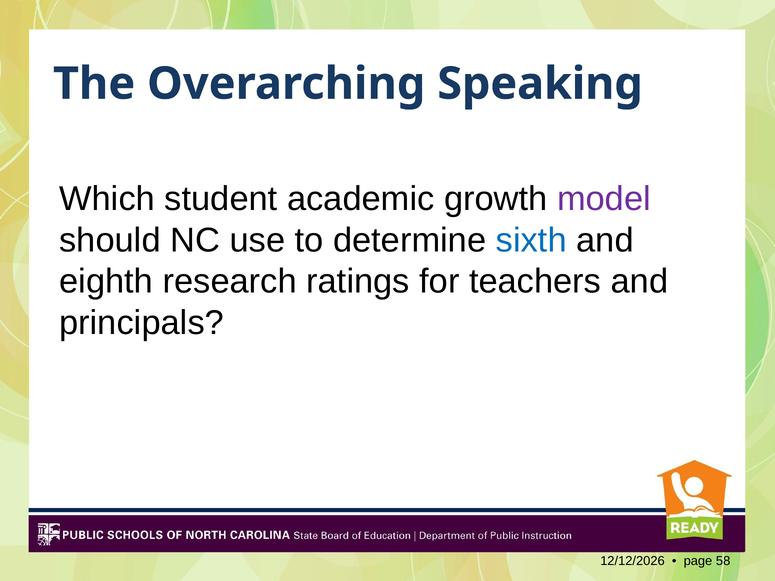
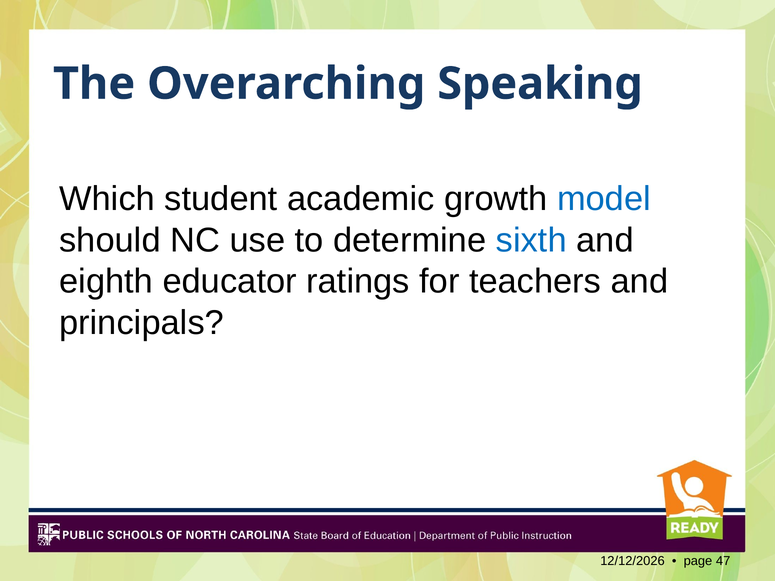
model colour: purple -> blue (604, 199)
research: research -> educator (230, 282)
58: 58 -> 47 (723, 561)
